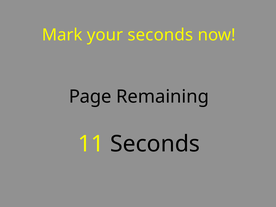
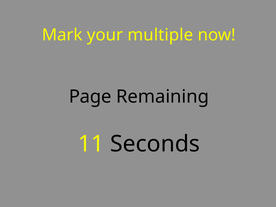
your seconds: seconds -> multiple (160, 35)
